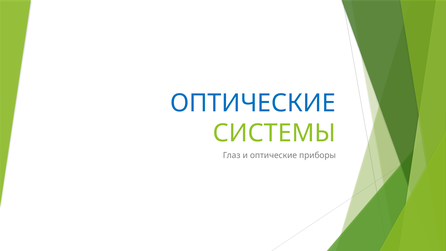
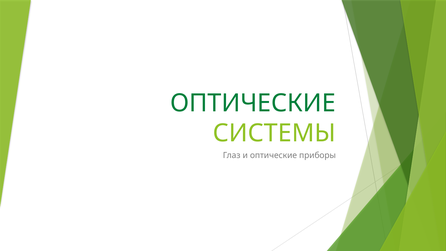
ОПТИЧЕСКИЕ colour: blue -> green (253, 103)
